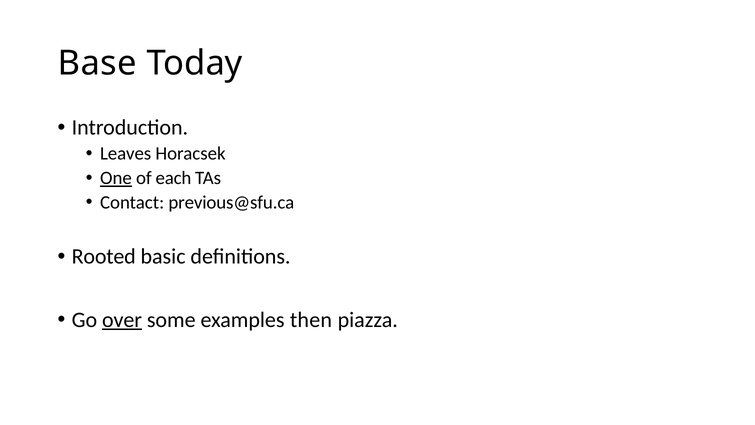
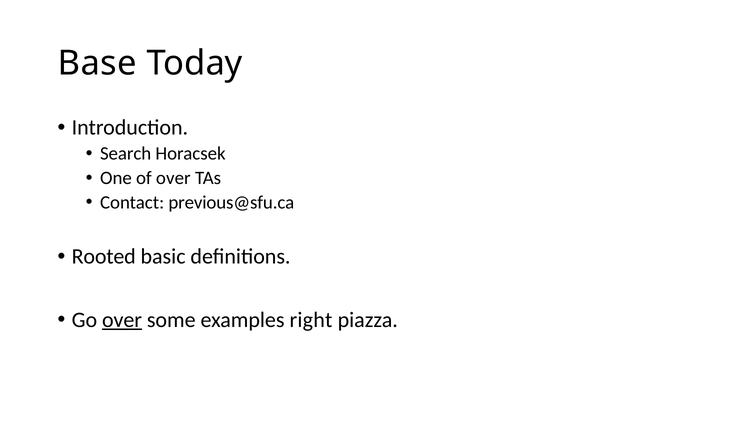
Leaves: Leaves -> Search (126, 154)
One underline: present -> none (116, 178)
of each: each -> over (173, 178)
then: then -> right (311, 320)
